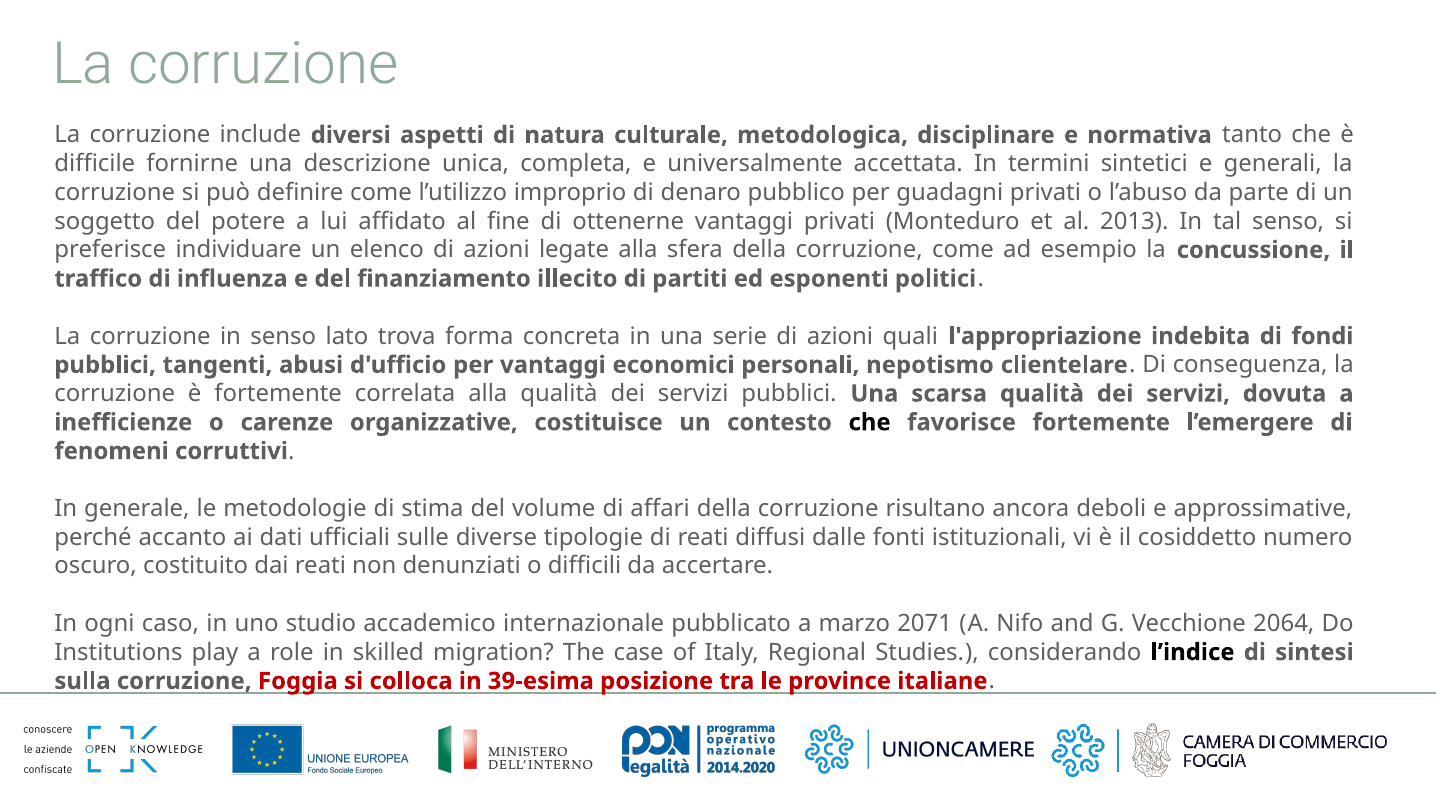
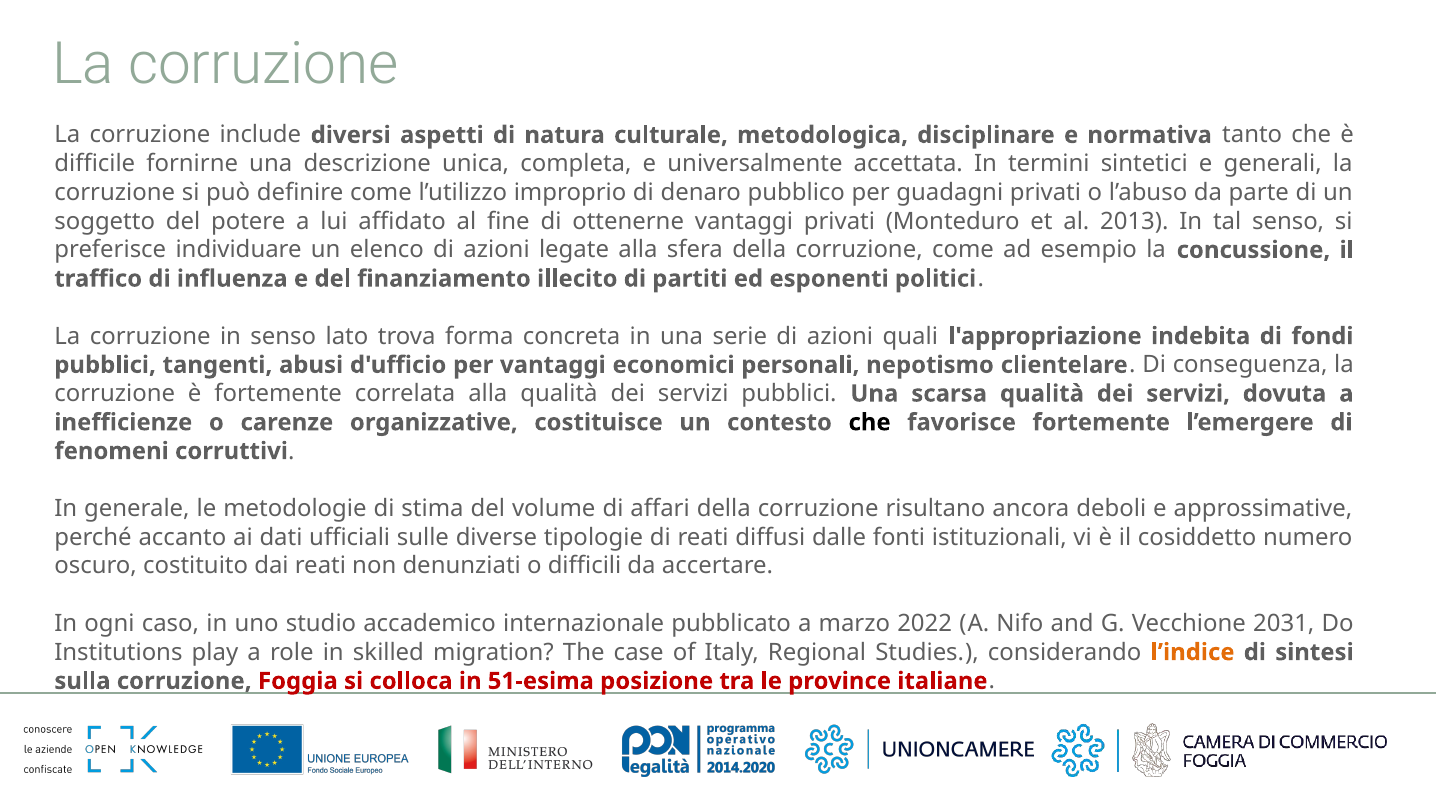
2071: 2071 -> 2022 (925, 623)
2064: 2064 -> 2031 (1284, 623)
l’indice colour: black -> orange (1193, 652)
39-esima: 39-esima -> 51-esima (541, 681)
